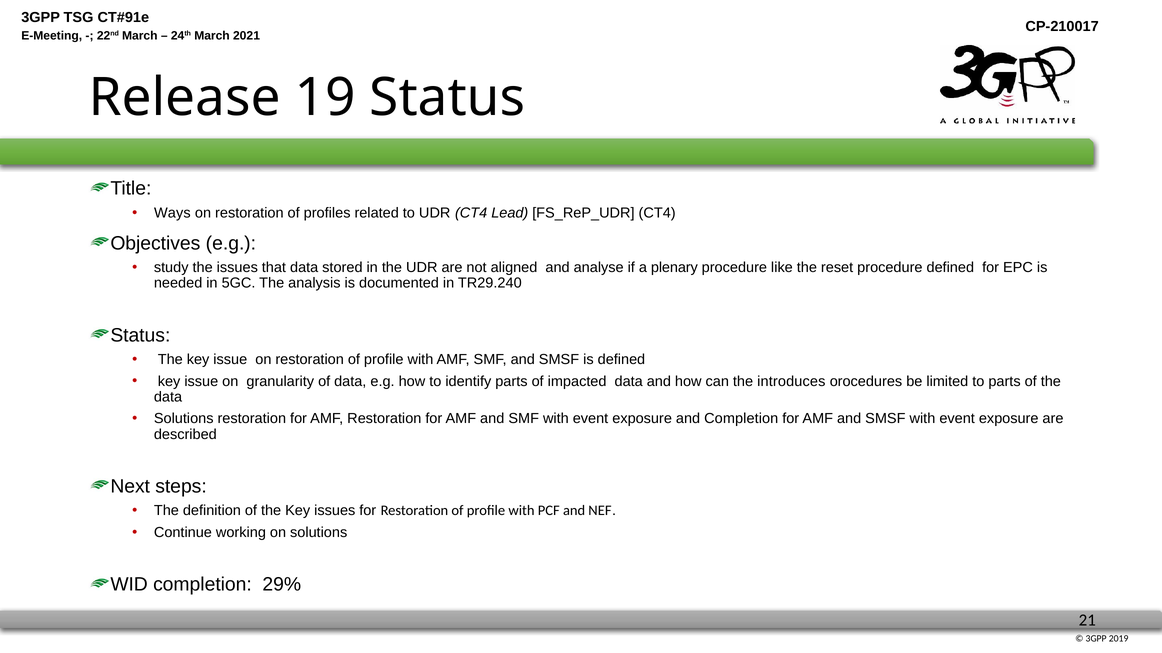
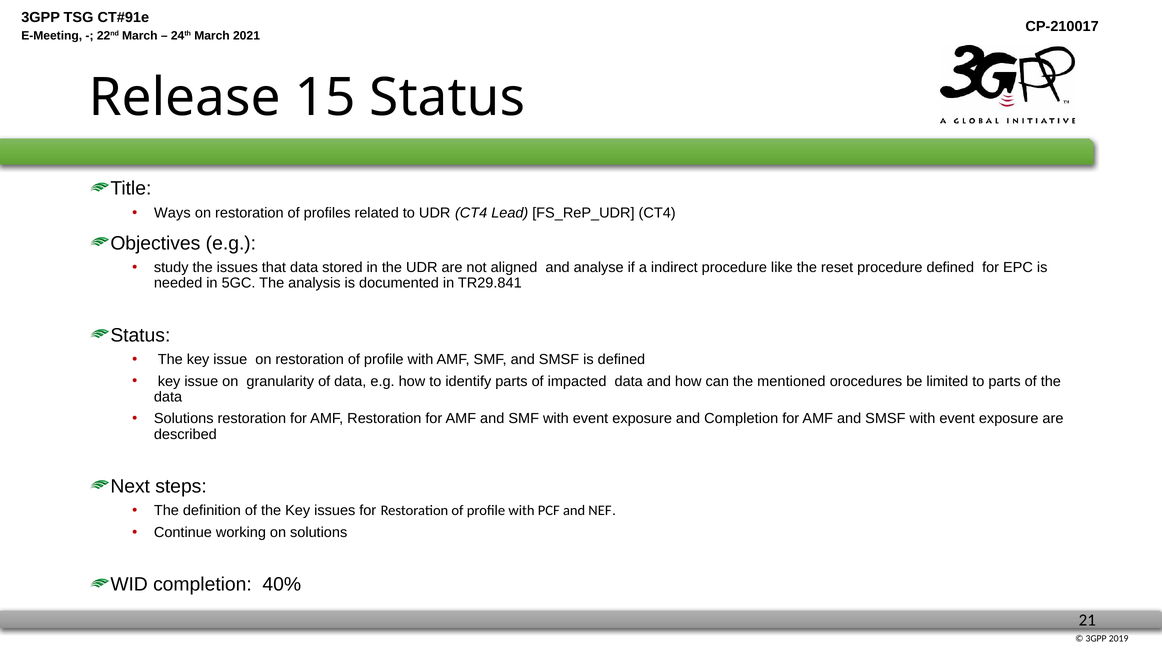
19: 19 -> 15 (325, 98)
plenary: plenary -> indirect (674, 268)
TR29.240: TR29.240 -> TR29.841 (490, 283)
introduces: introduces -> mentioned (791, 382)
29%: 29% -> 40% (282, 585)
